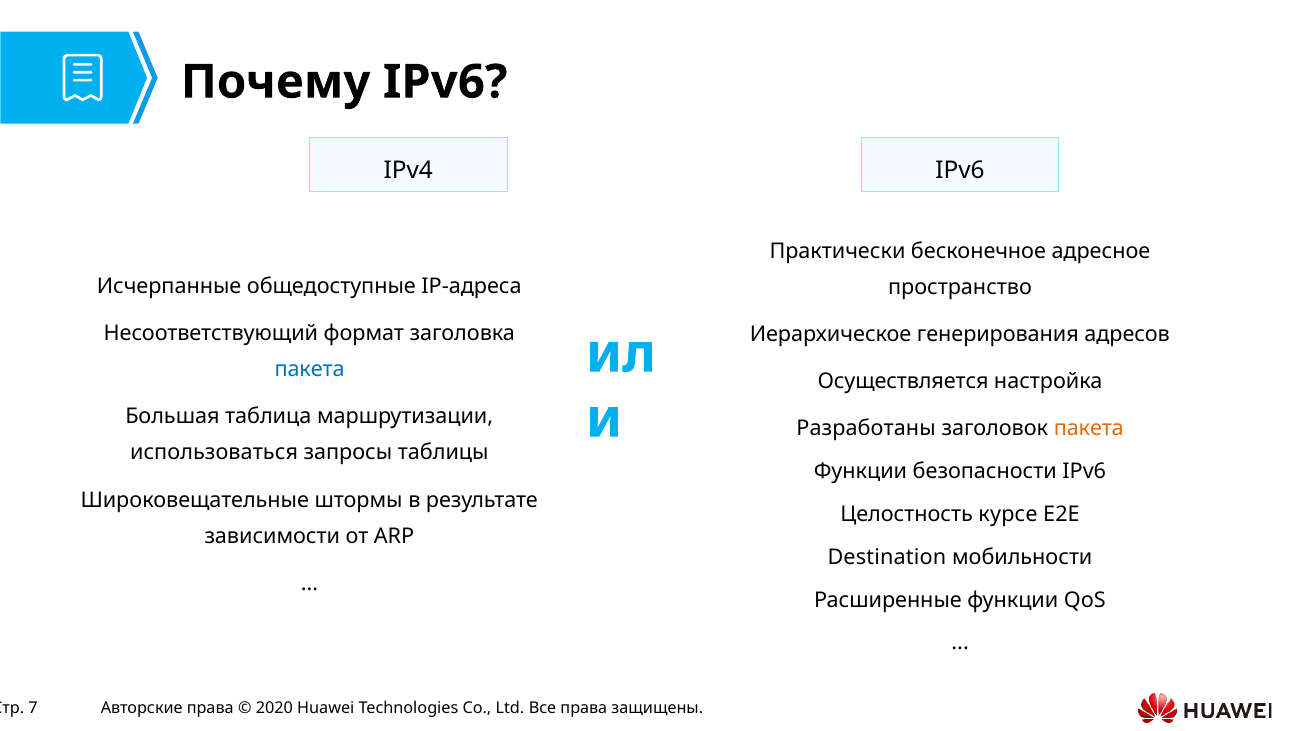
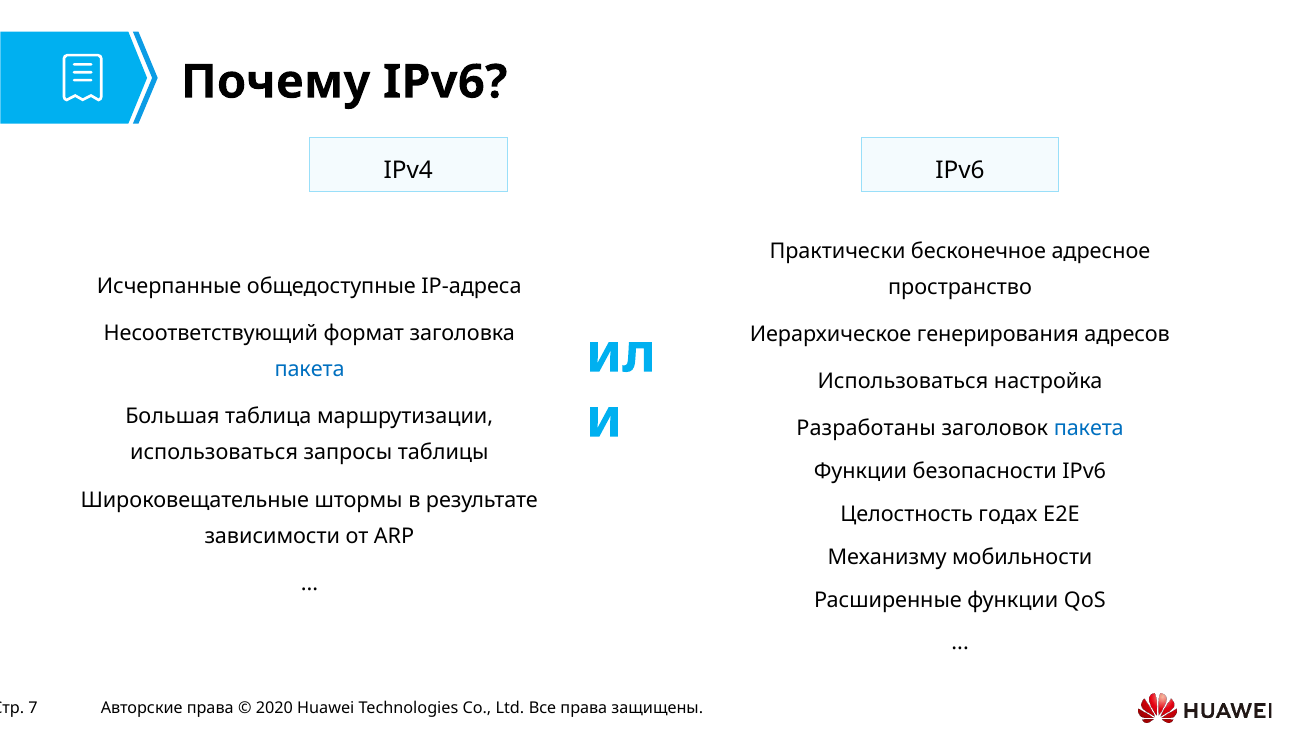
Осуществляется: Осуществляется -> Использоваться (903, 382)
пакета colour: orange -> blue (1089, 429)
курсе: курсе -> годах (1008, 514)
Destination: Destination -> Механизму (887, 557)
